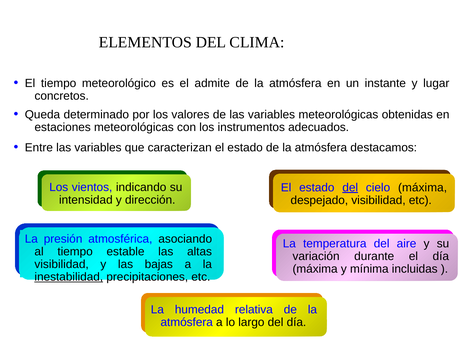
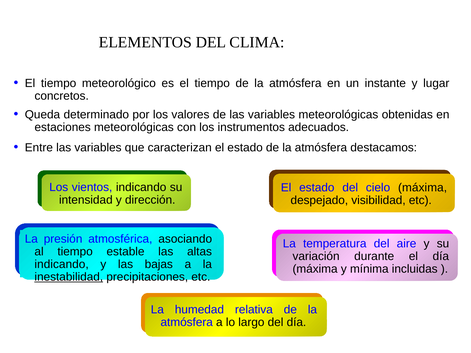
es el admite: admite -> tiempo (212, 83)
del underline: present -> none (350, 188)
visibilidad: visibilidad -> indicando (62, 264)
